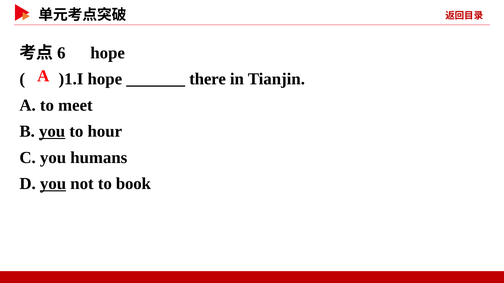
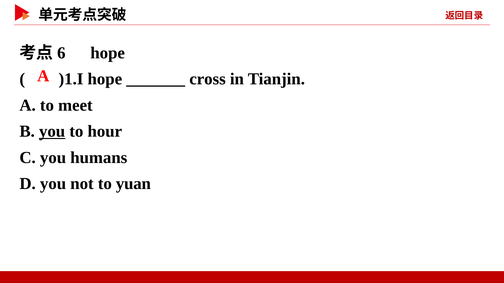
there: there -> cross (208, 79)
you underline: present -> none (53, 184)
book: book -> yuan (133, 184)
